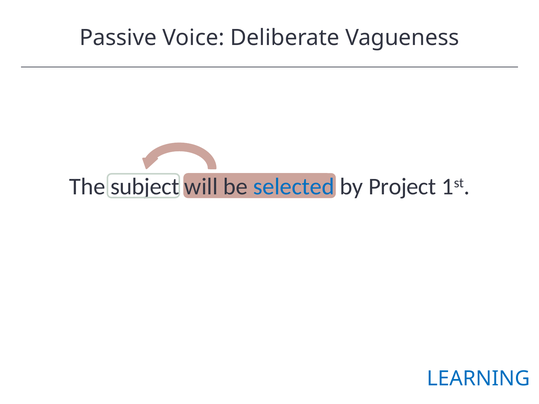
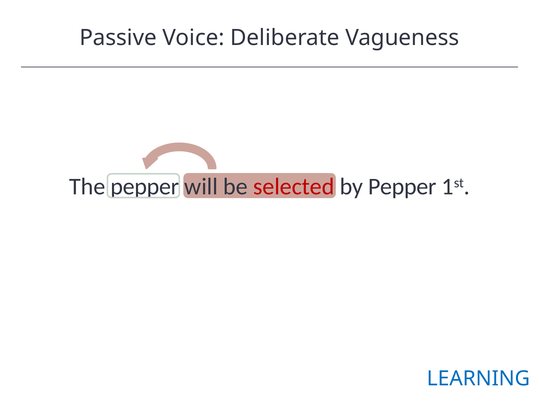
The subject: subject -> pepper (145, 187)
selected colour: blue -> red (294, 187)
by Project: Project -> Pepper (402, 187)
